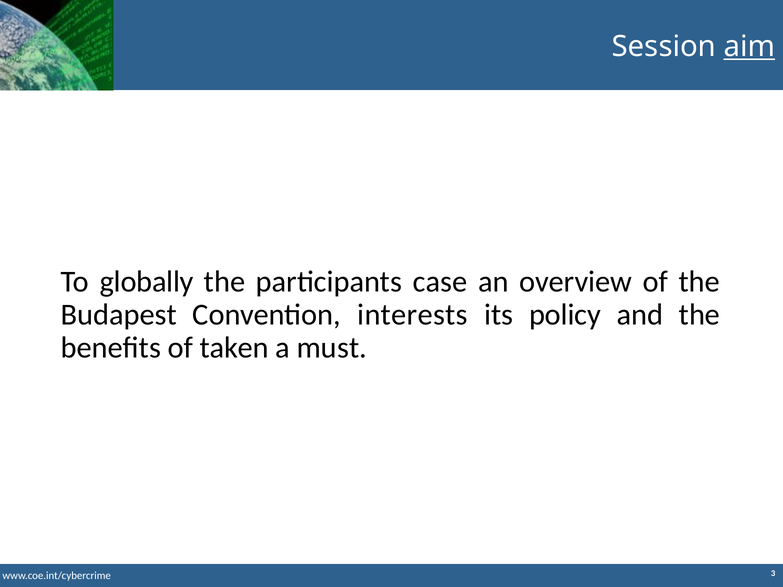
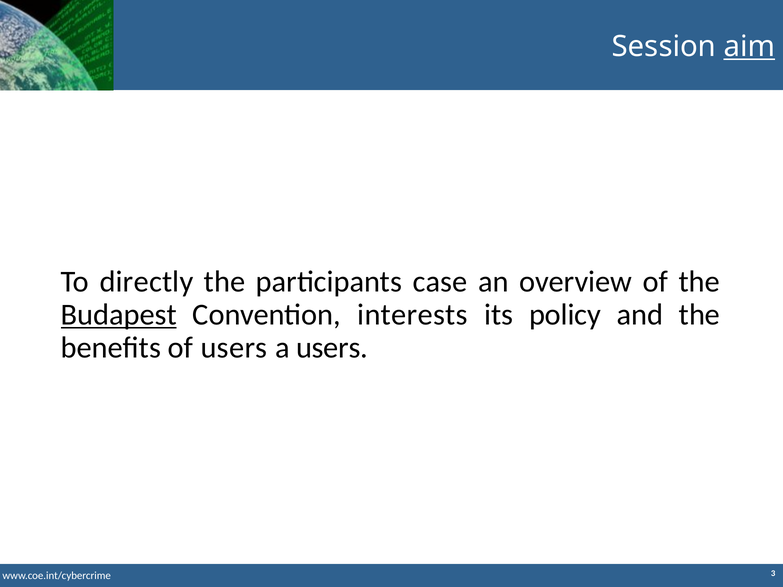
globally: globally -> directly (146, 282)
Budapest underline: none -> present (119, 315)
of taken: taken -> users (234, 348)
a must: must -> users (332, 348)
